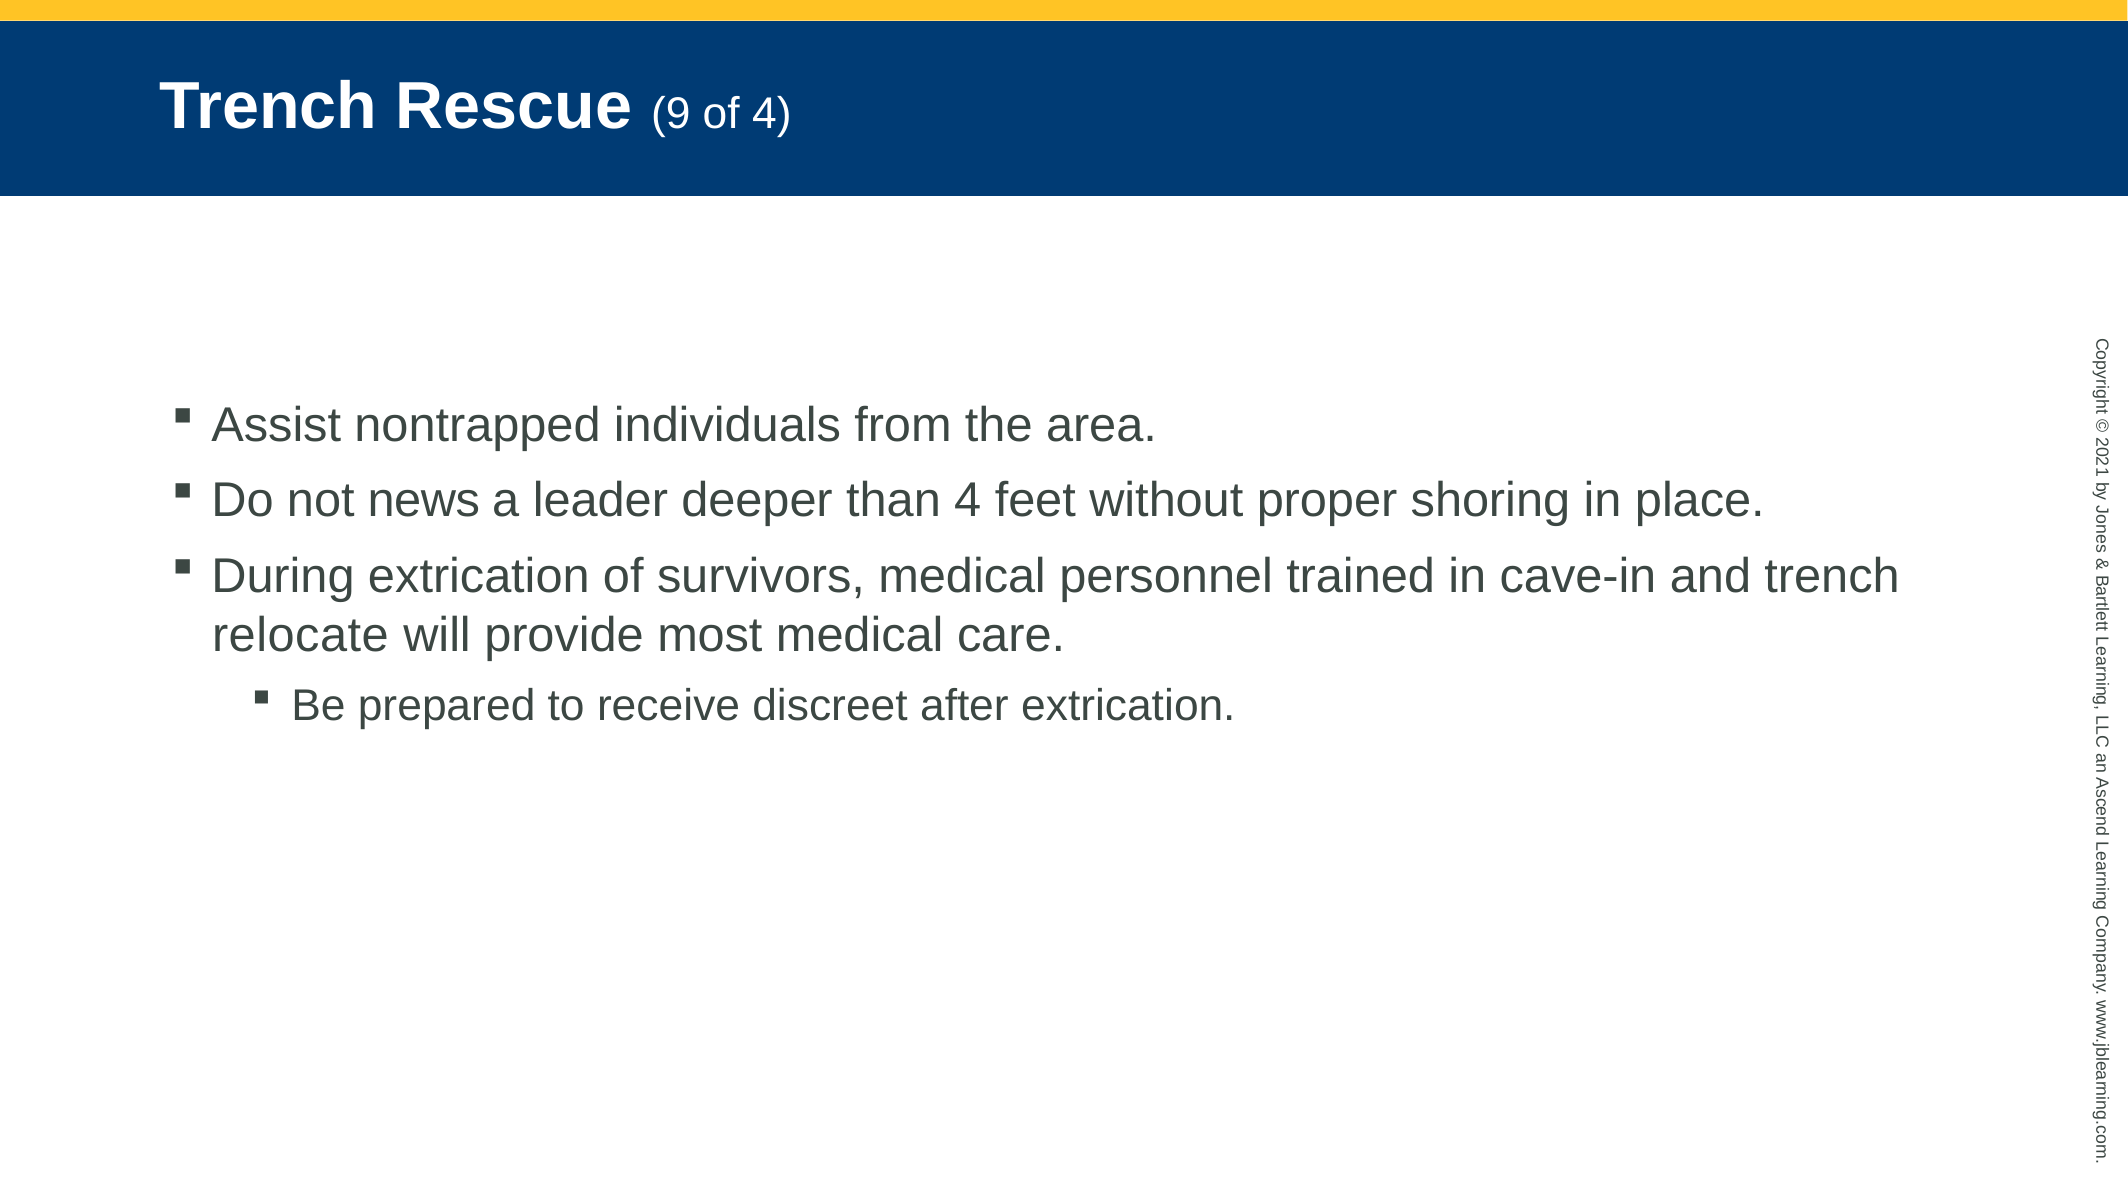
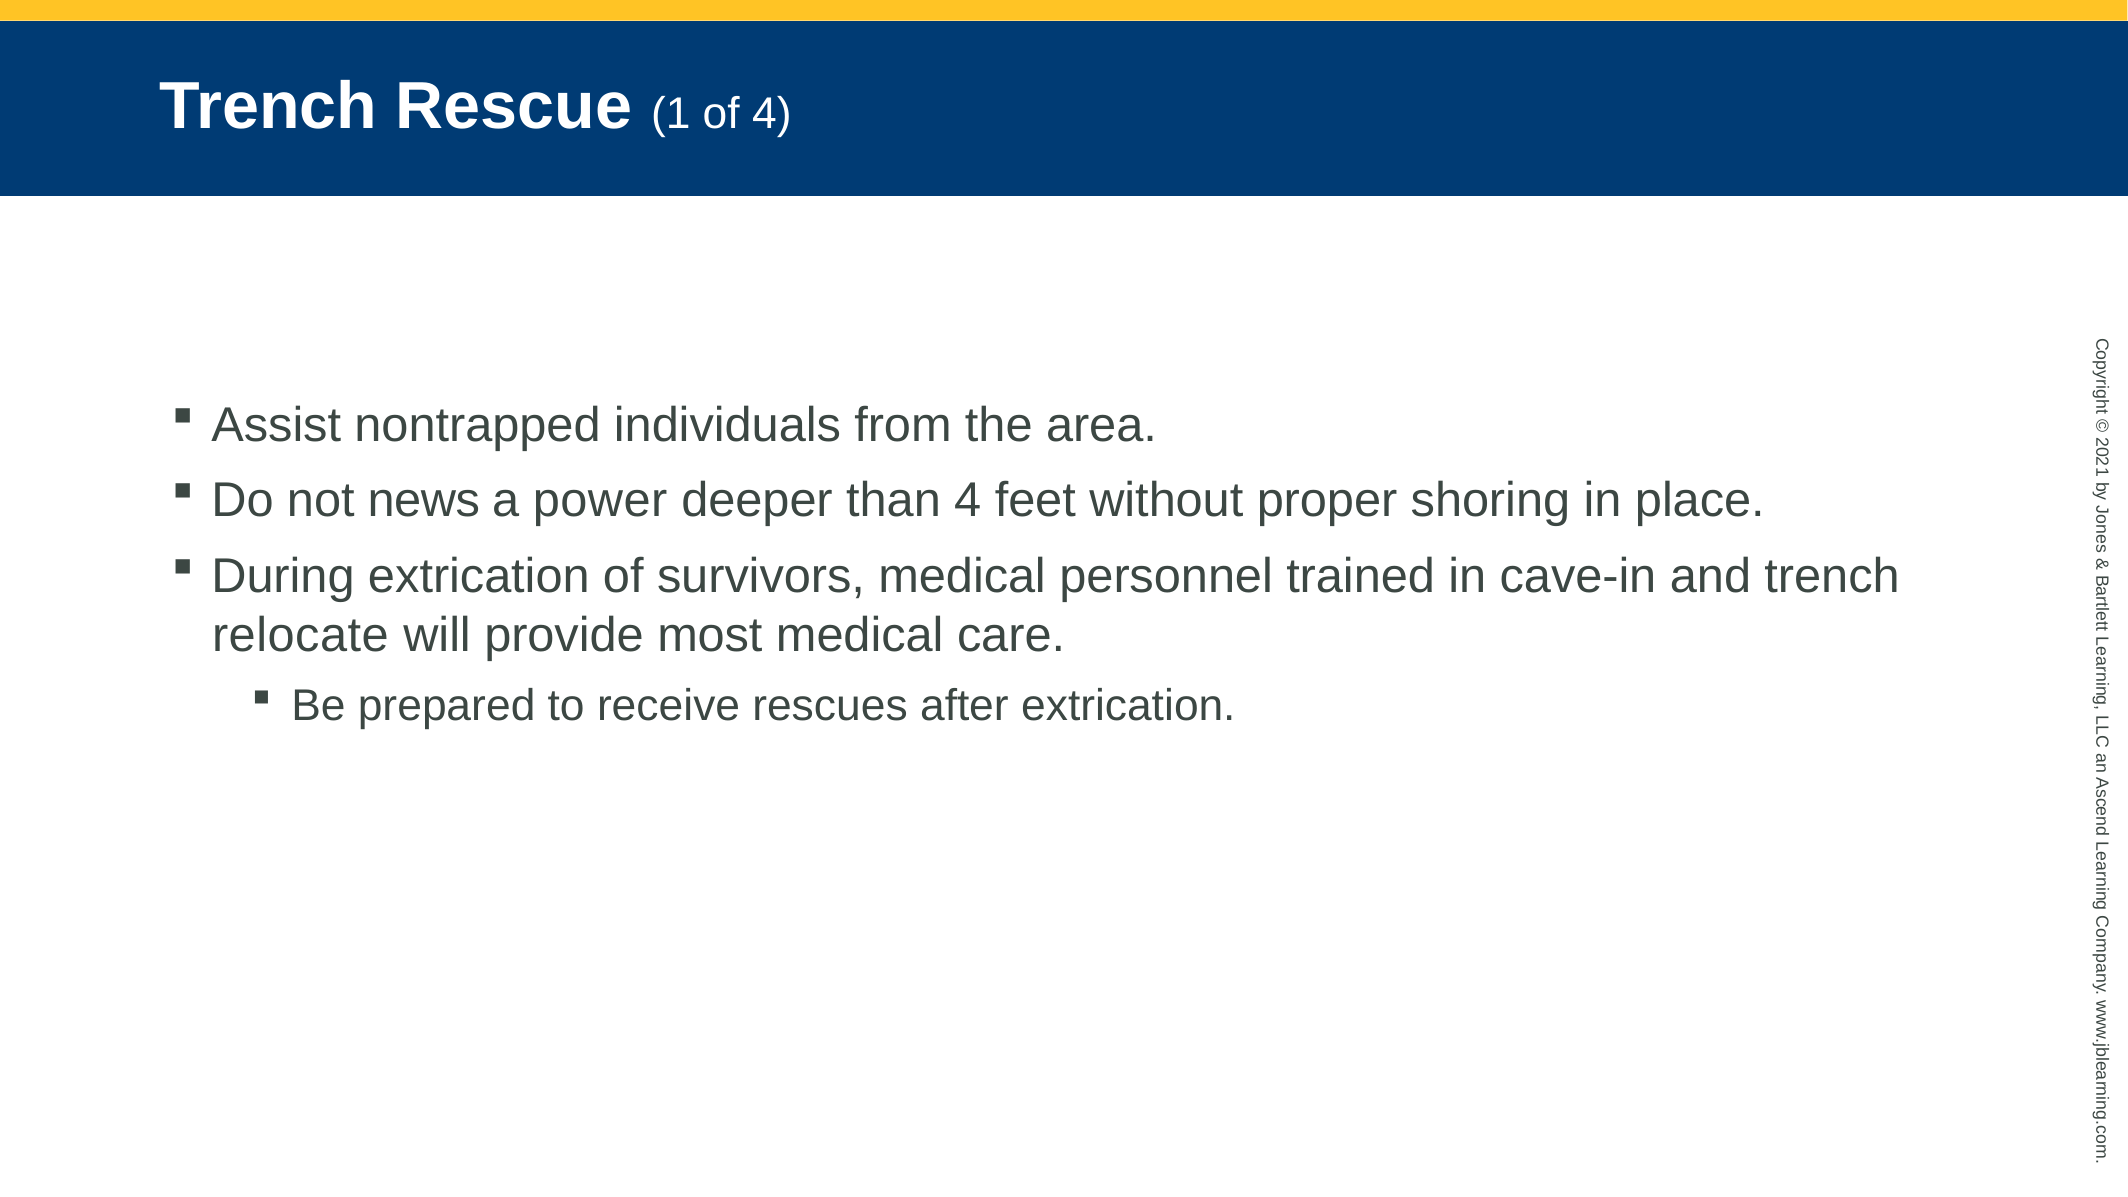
Rescue 9: 9 -> 1 (671, 114)
leader: leader -> power (600, 501)
discreet: discreet -> rescues (830, 706)
